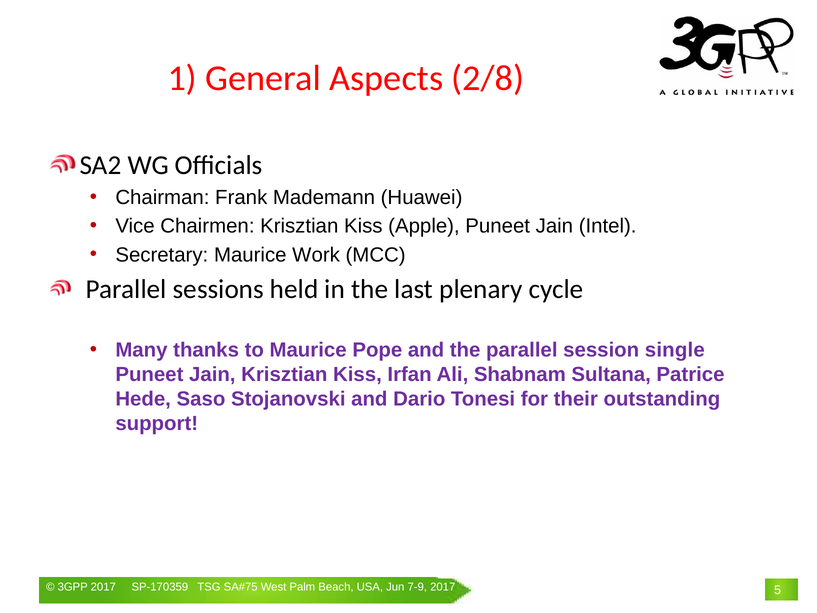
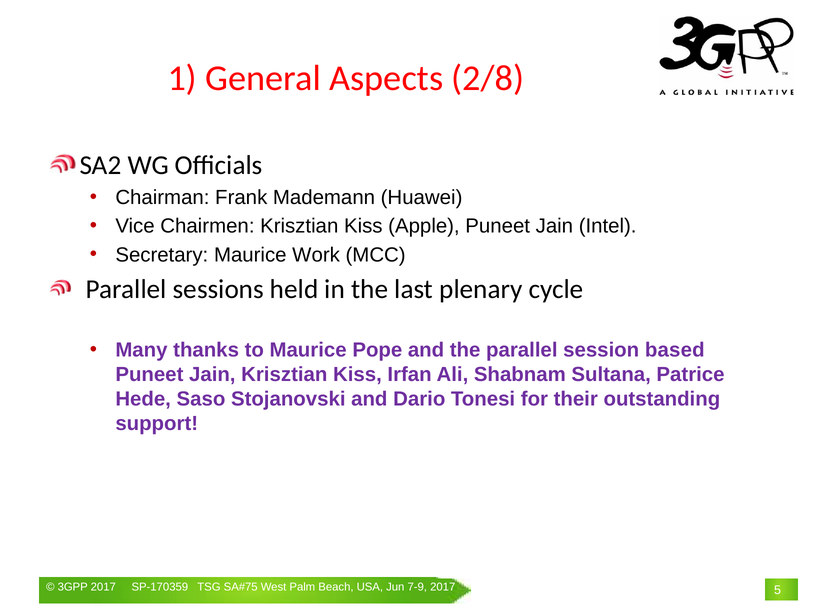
single: single -> based (675, 350)
